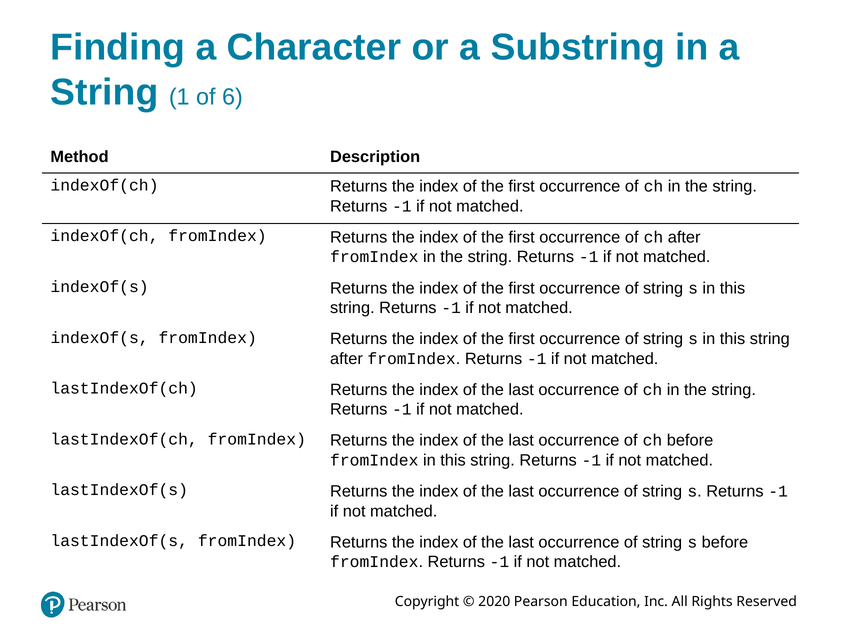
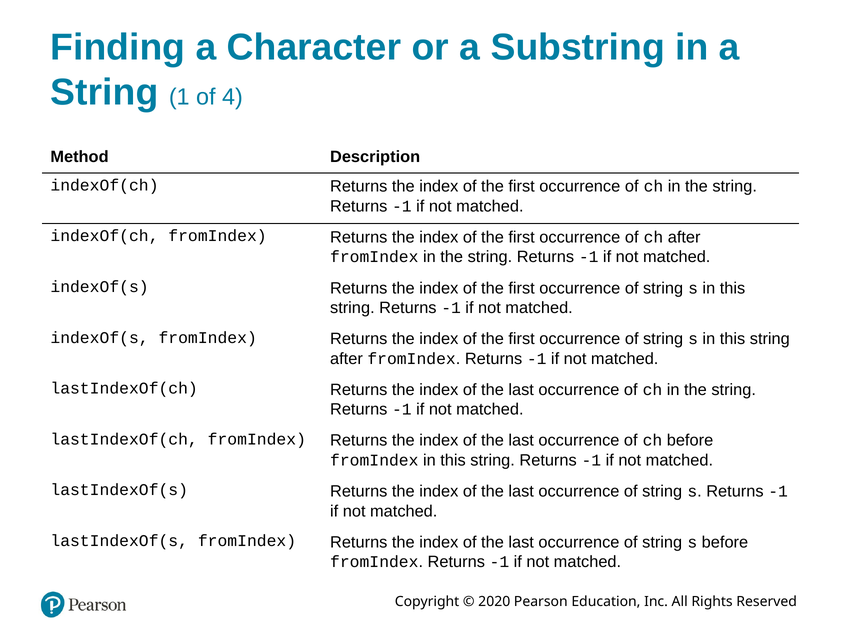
6: 6 -> 4 (232, 97)
